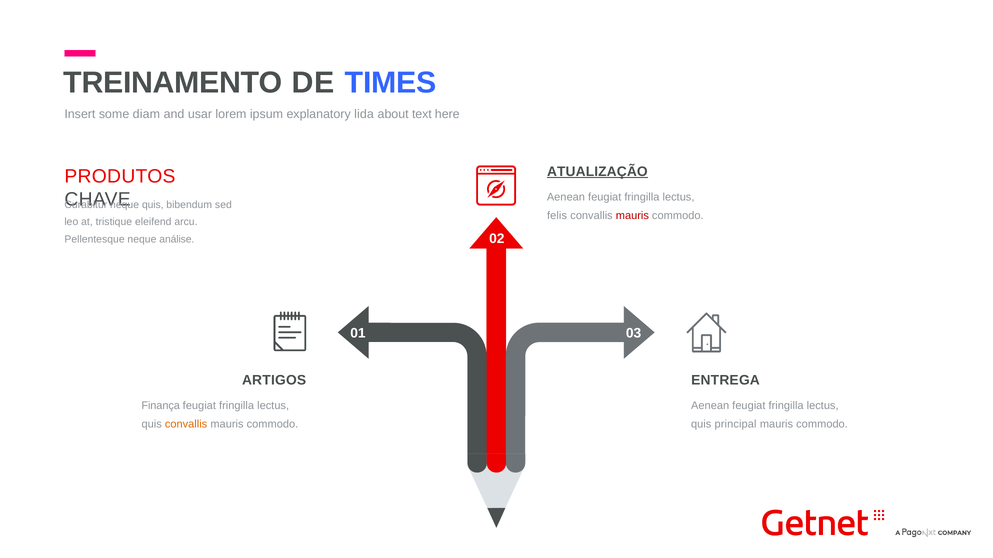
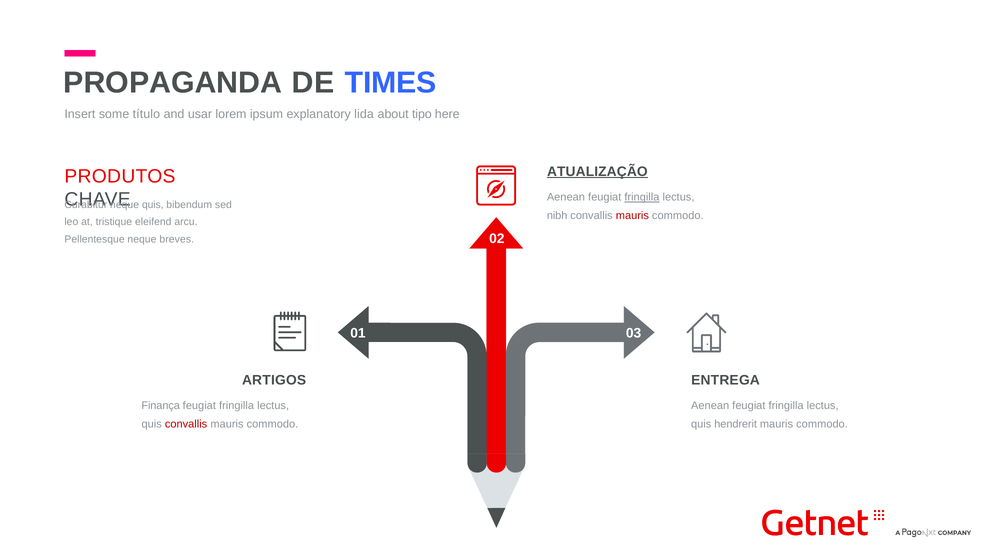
TREINAMENTO: TREINAMENTO -> PROPAGANDA (173, 83)
diam: diam -> título (146, 114)
text: text -> tipo (422, 114)
fringilla underline: none -> present (642, 197)
felis: felis -> nibh (557, 216)
análise: análise -> breves (177, 240)
convallis colour: orange -> red (186, 425)
principal: principal -> hendrerit (736, 425)
